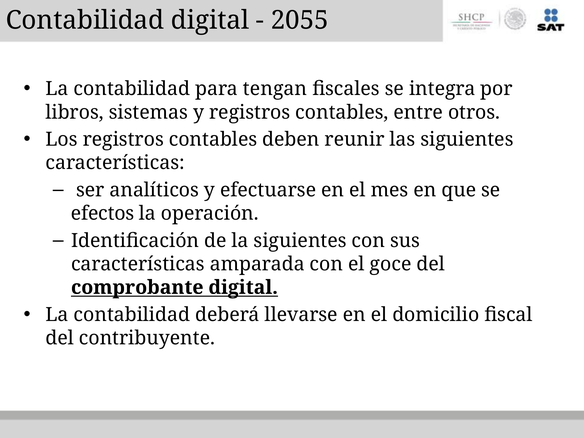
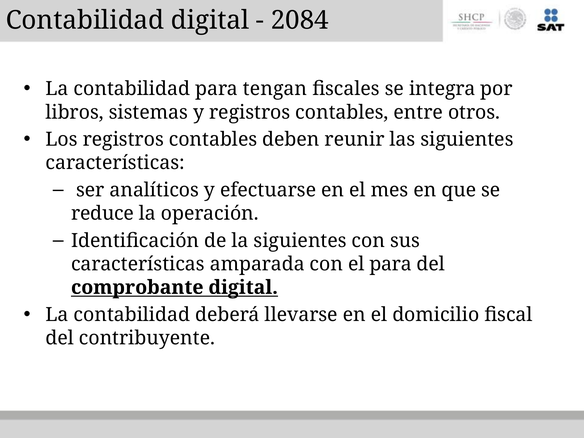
2055: 2055 -> 2084 (300, 20)
efectos: efectos -> reduce (103, 213)
el goce: goce -> para (391, 264)
